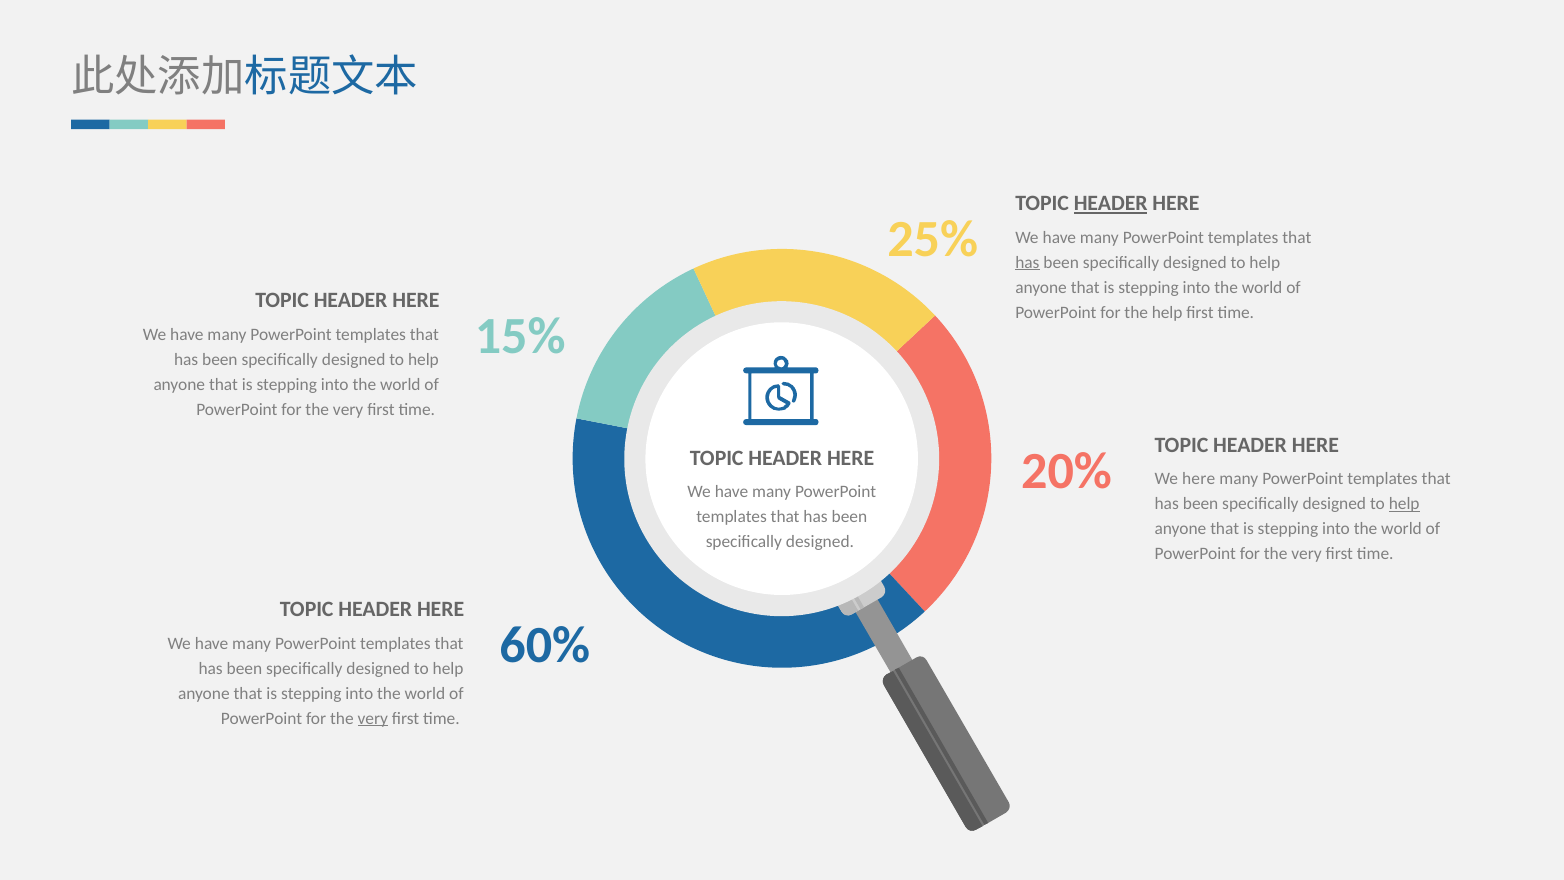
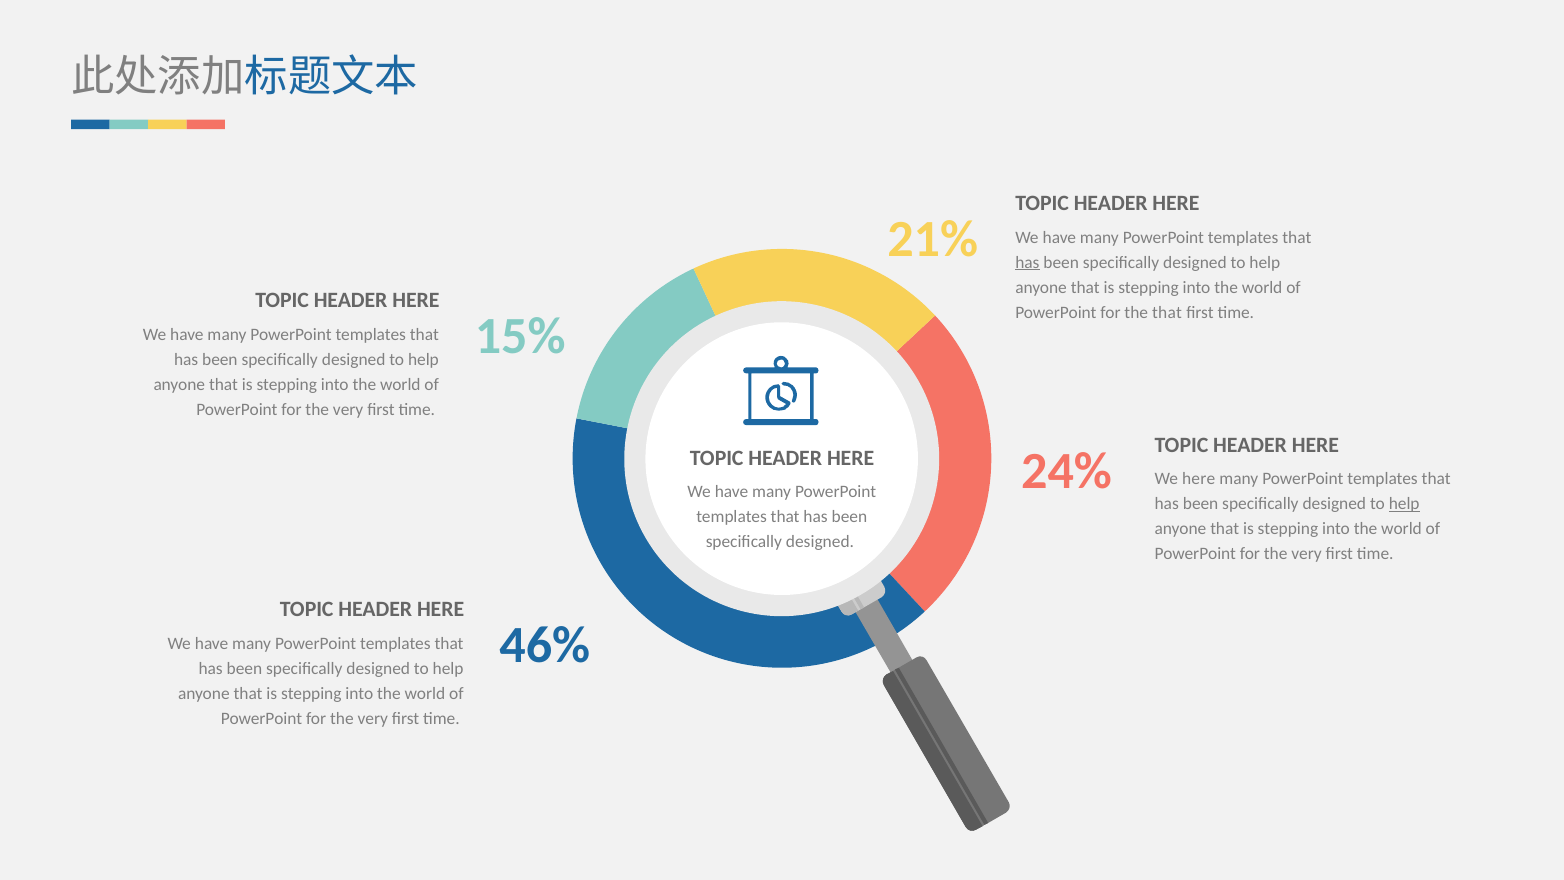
HEADER underline: present -> none (1111, 204)
25%: 25% -> 21% (933, 239)
the help: help -> that (1167, 312)
20%: 20% -> 24% (1067, 471)
60%: 60% -> 46% (545, 645)
very underline: present -> none (373, 718)
